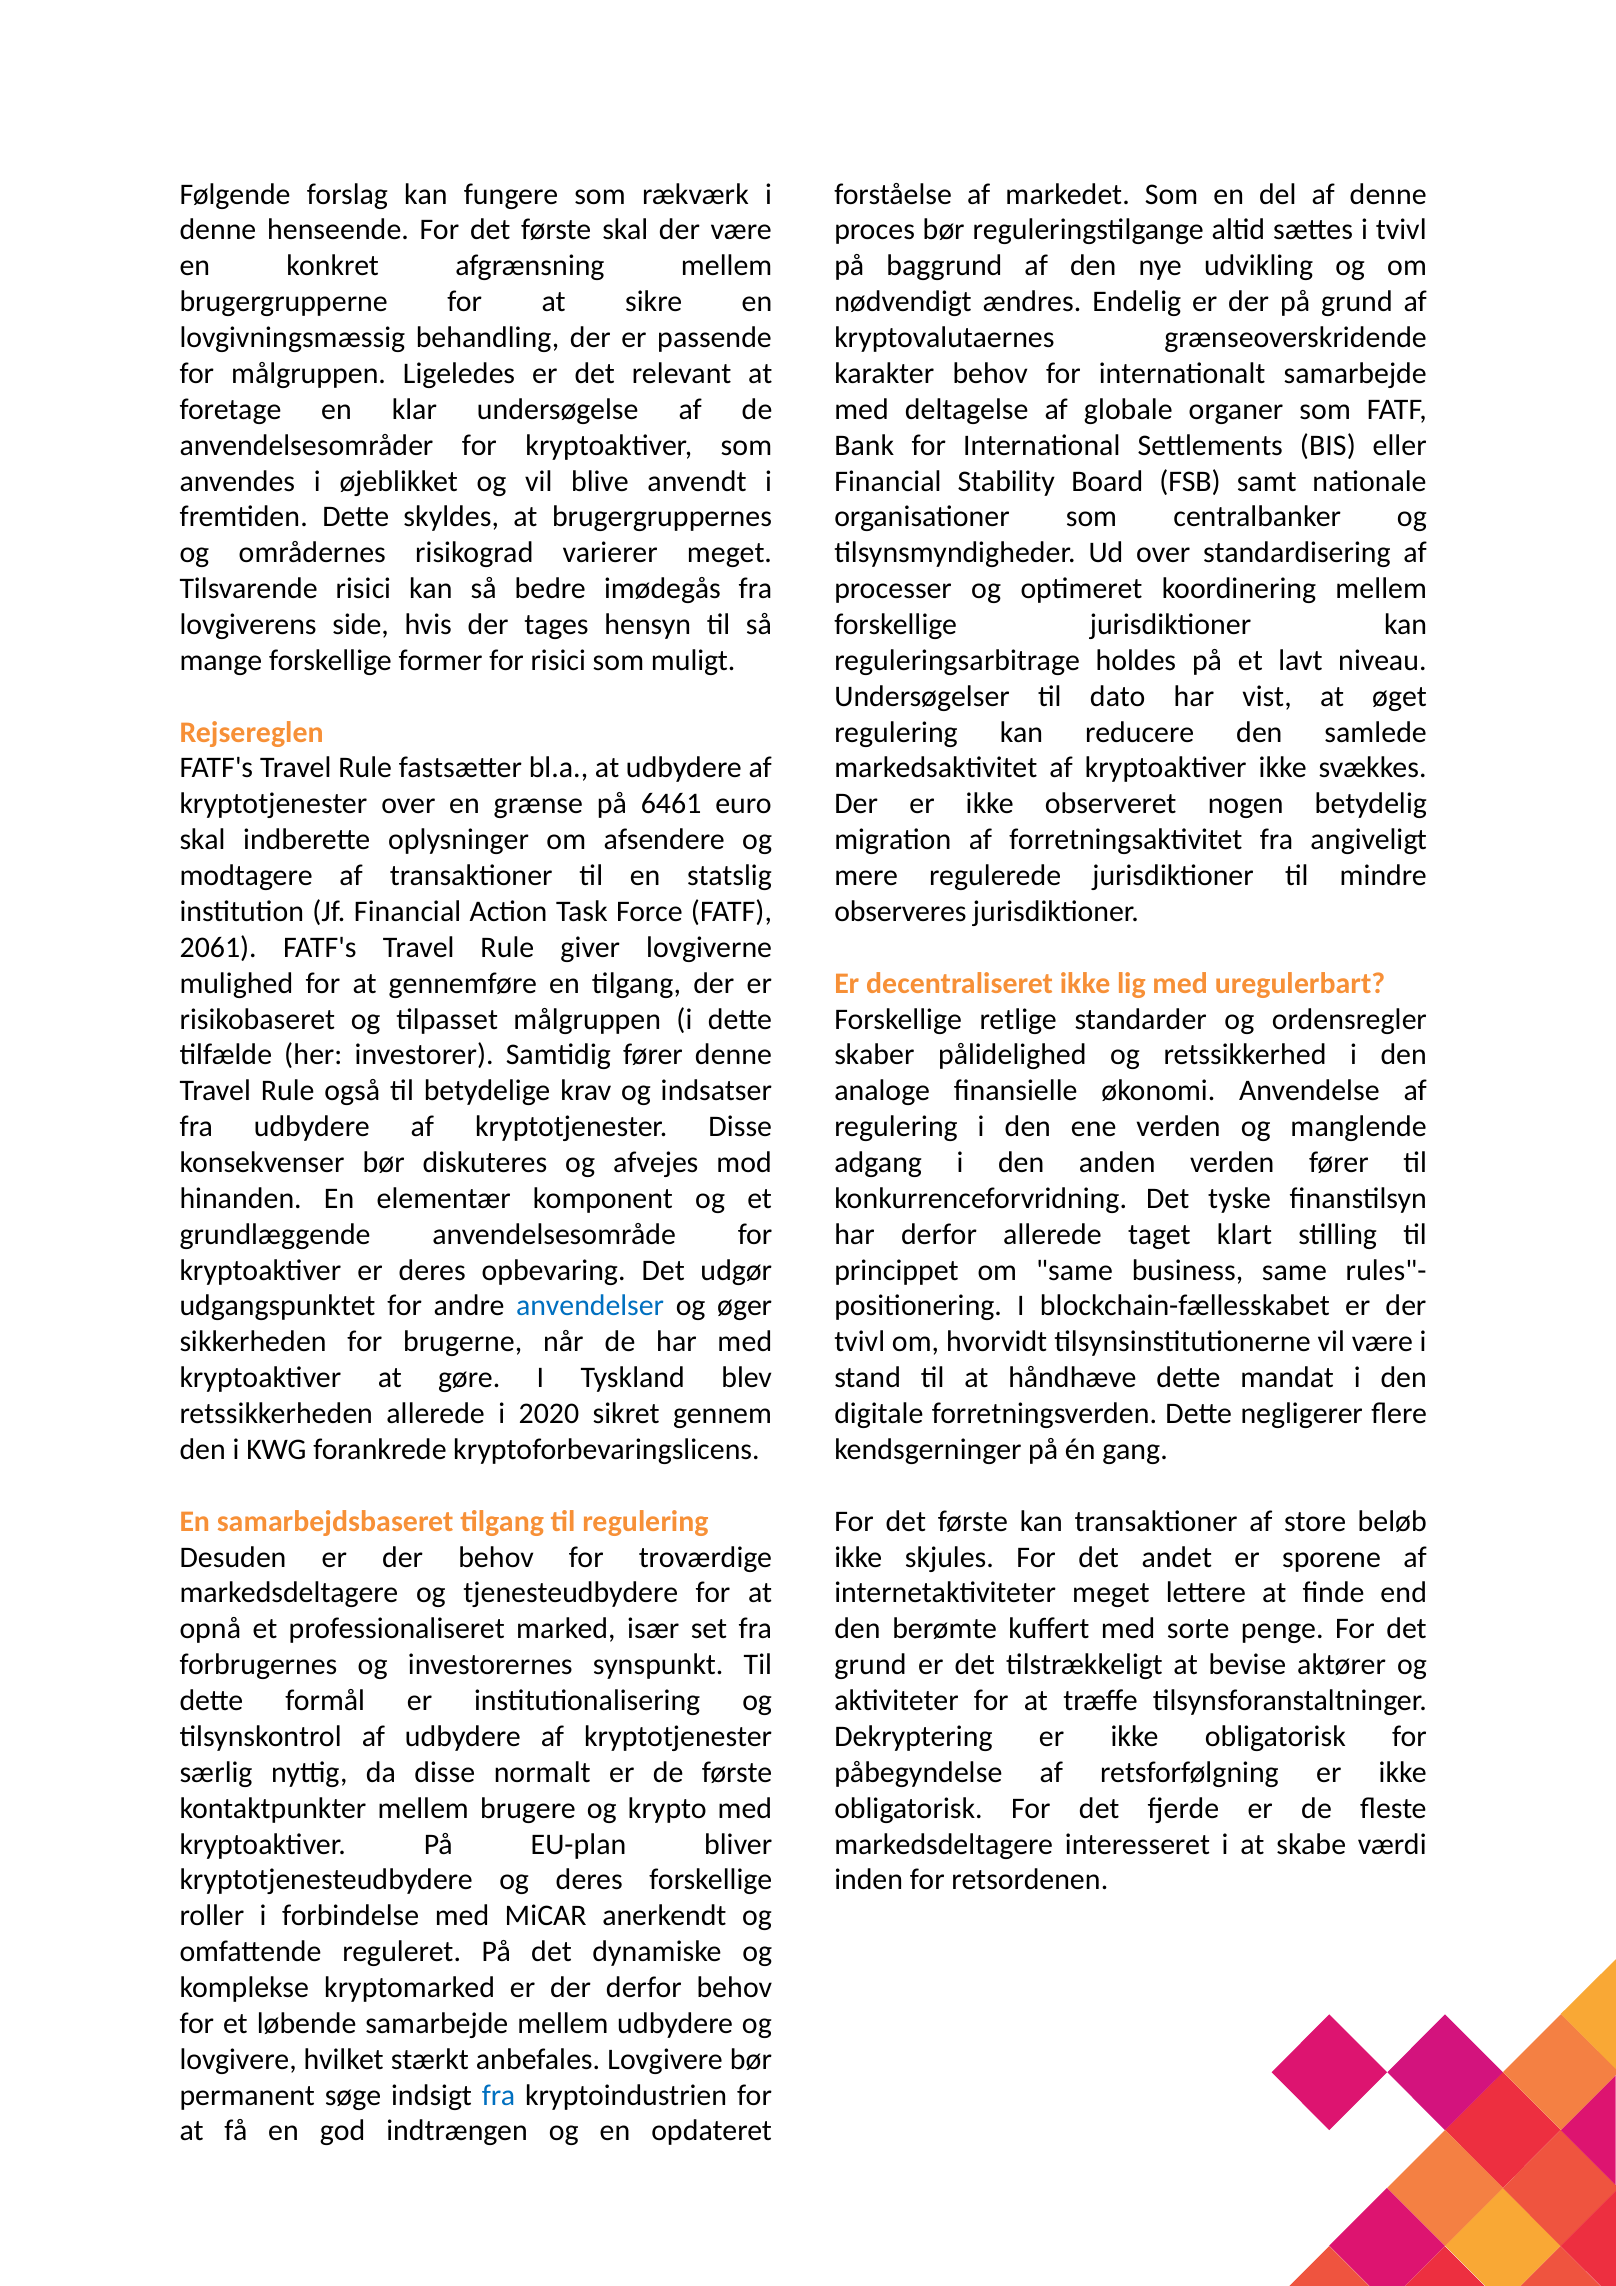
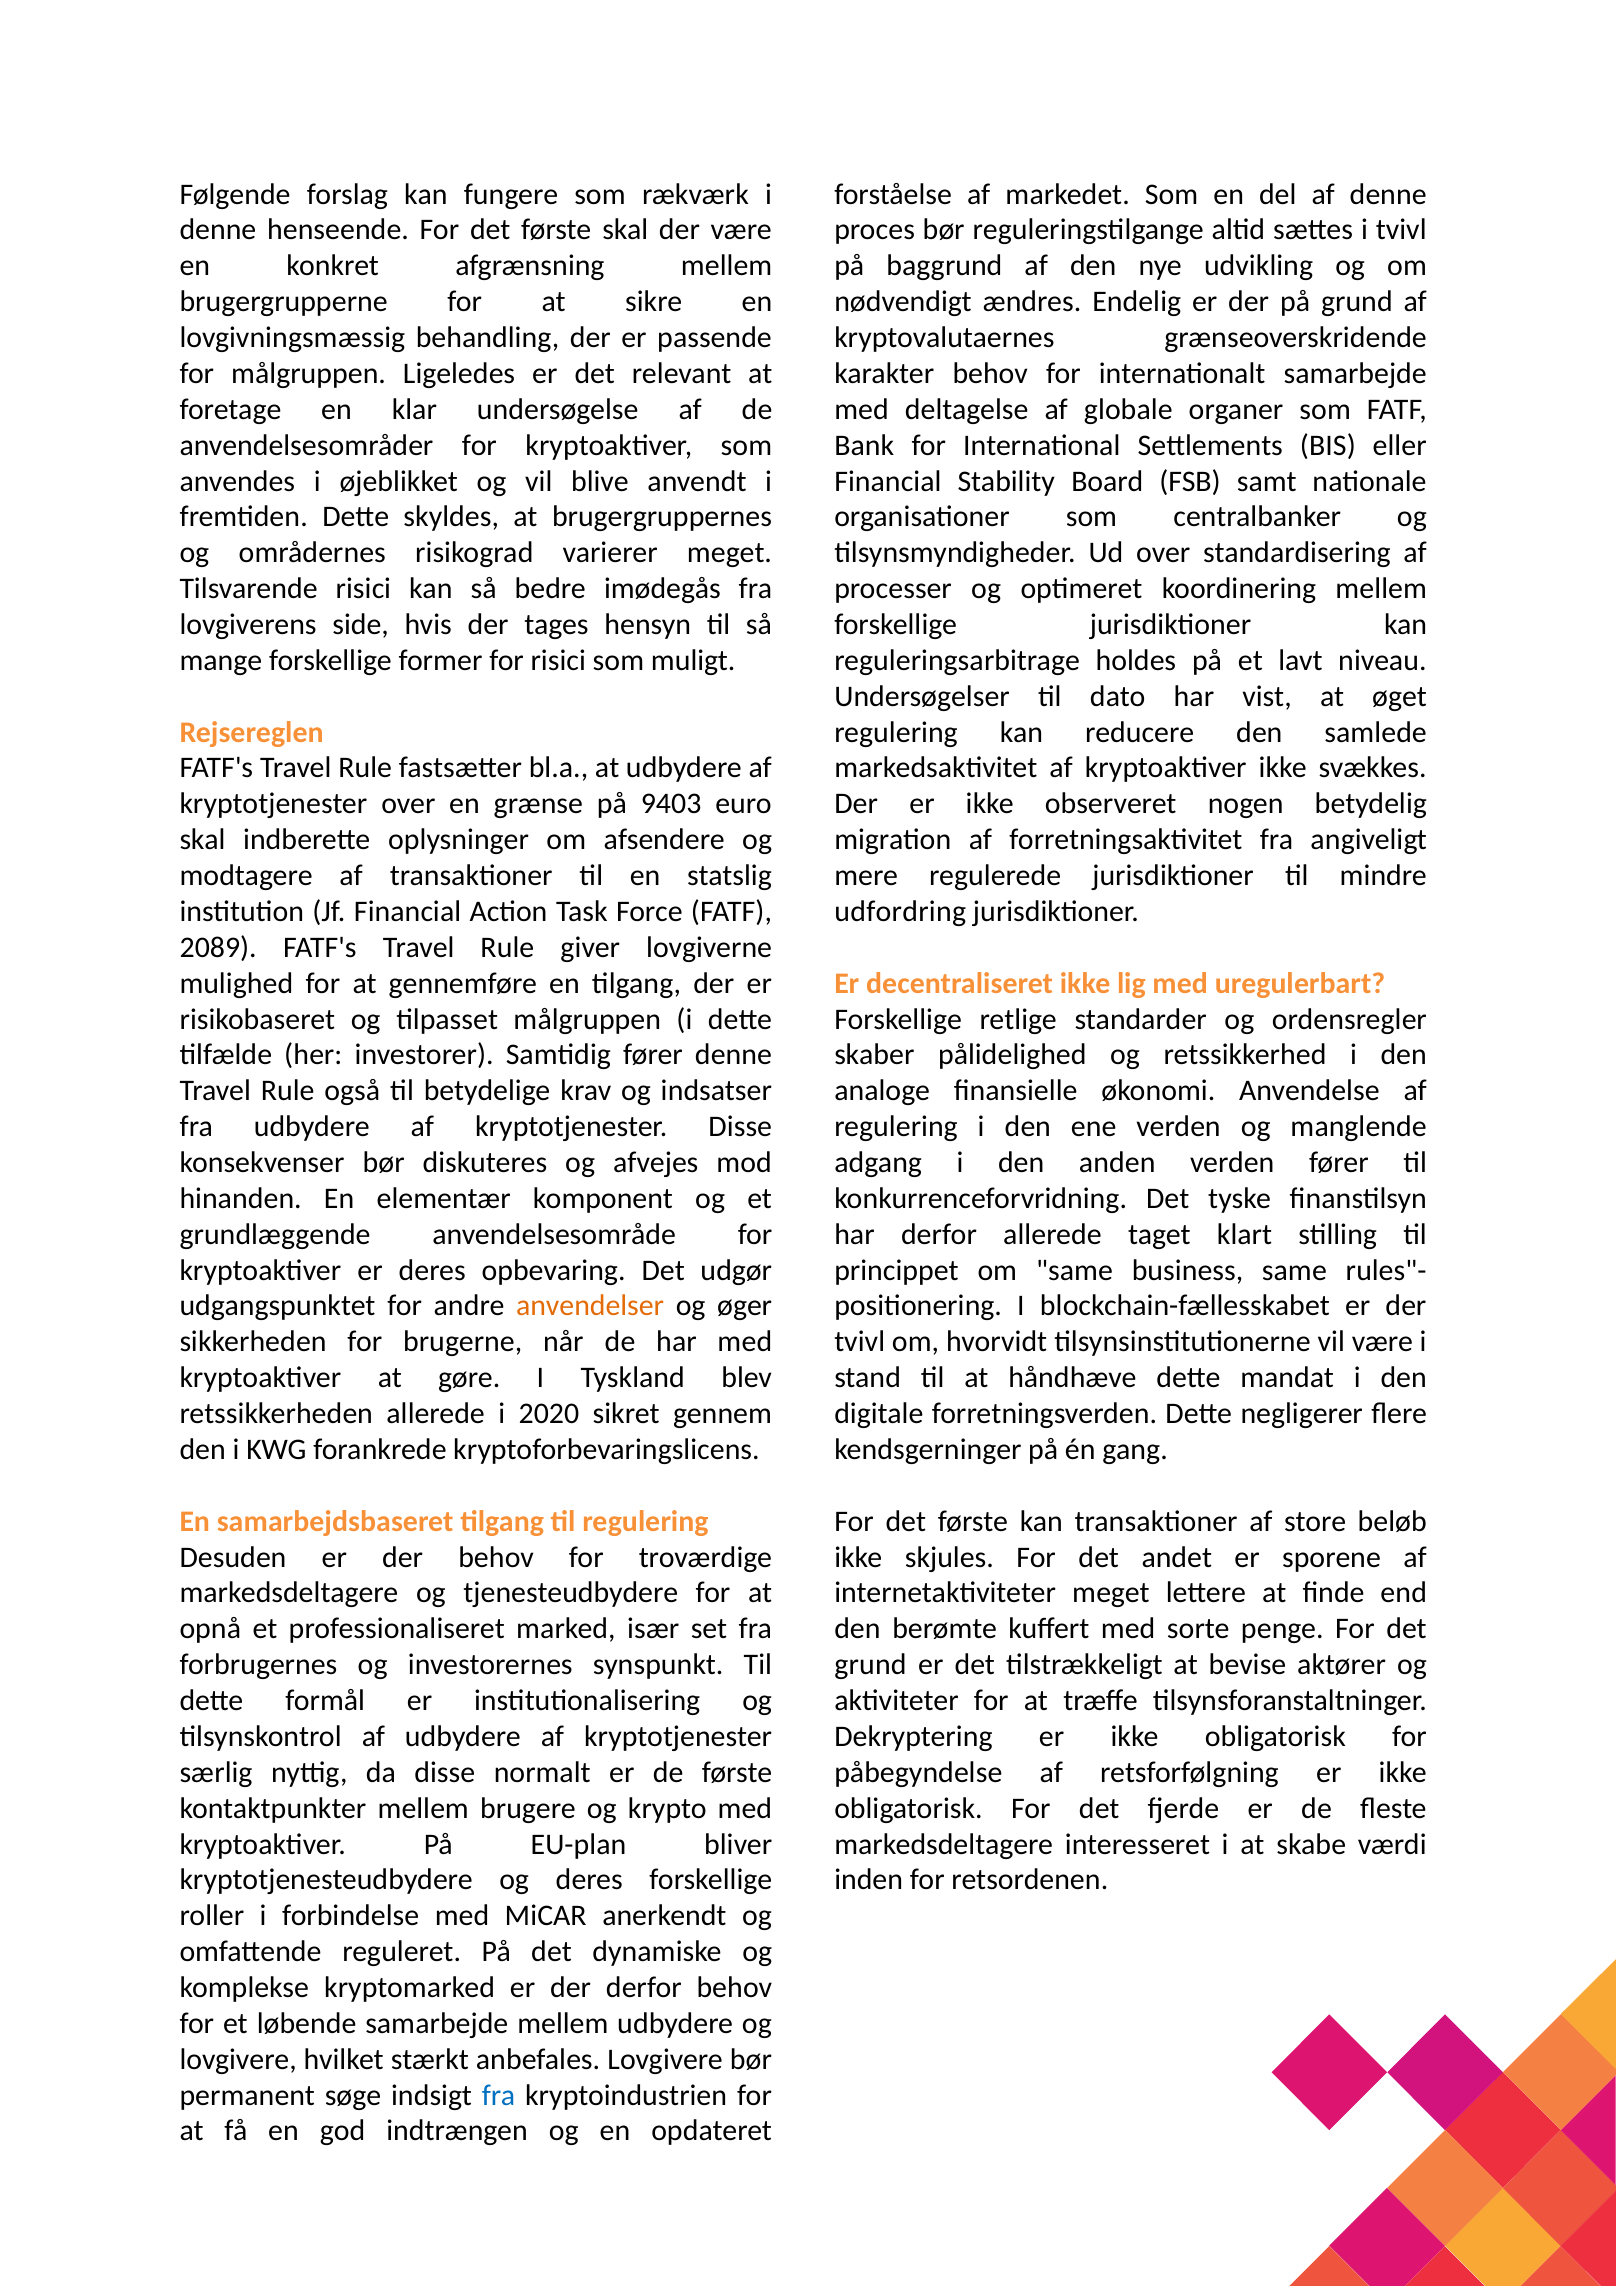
6461: 6461 -> 9403 (671, 804)
observeres: observeres -> udfordring (900, 911)
2061: 2061 -> 2089 (218, 947)
anvendelser colour: blue -> orange (590, 1306)
